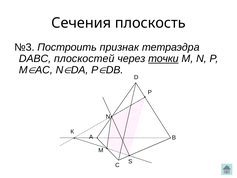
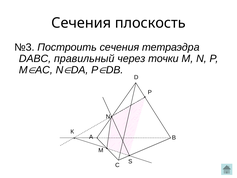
Построить признак: признак -> сечения (119, 47)
плоскостей: плоскостей -> правильный (84, 59)
точки underline: present -> none (163, 59)
